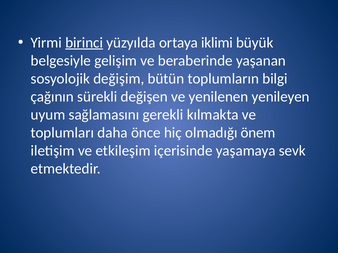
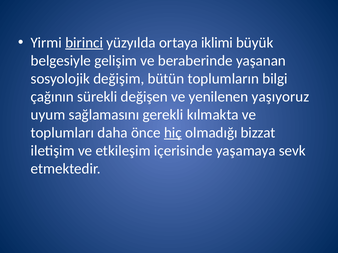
yenileyen: yenileyen -> yaşıyoruz (281, 97)
hiç underline: none -> present (173, 133)
önem: önem -> bizzat (258, 133)
